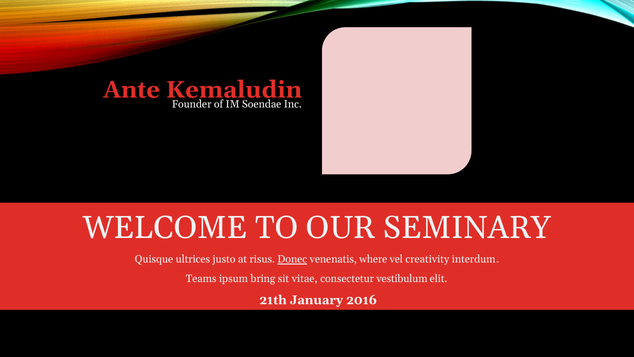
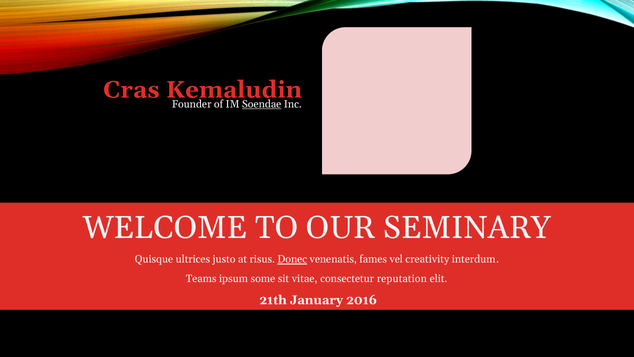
Ante: Ante -> Cras (131, 90)
Soendae underline: none -> present (262, 104)
where: where -> fames (373, 259)
bring: bring -> some (263, 278)
vestibulum: vestibulum -> reputation (402, 278)
